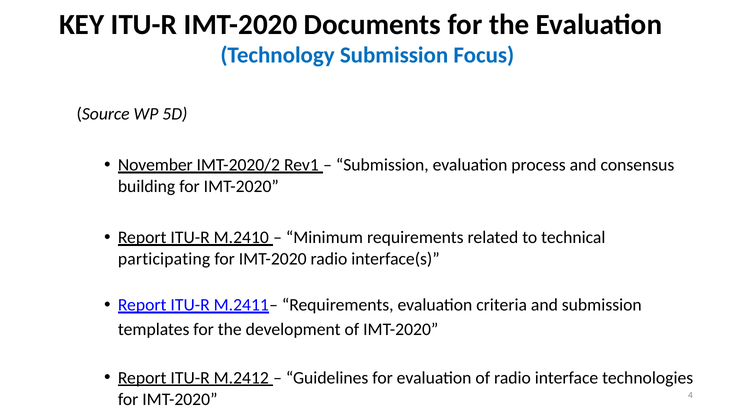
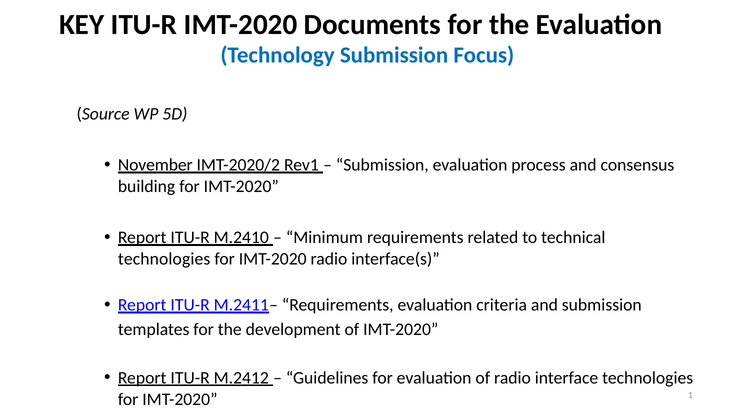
participating: participating -> technologies (164, 259)
4: 4 -> 1 (690, 395)
